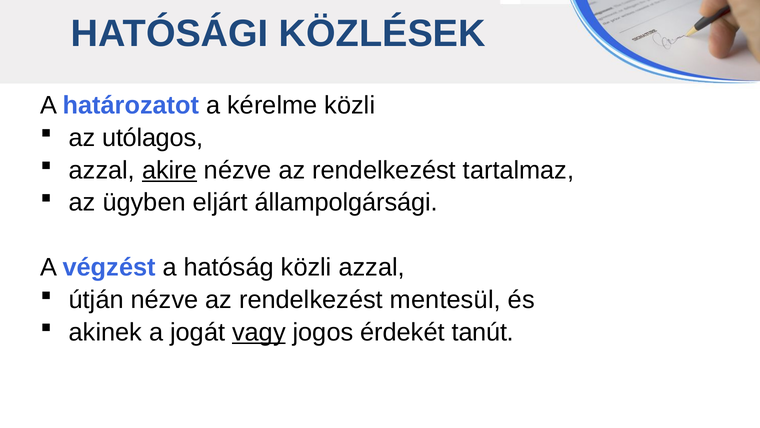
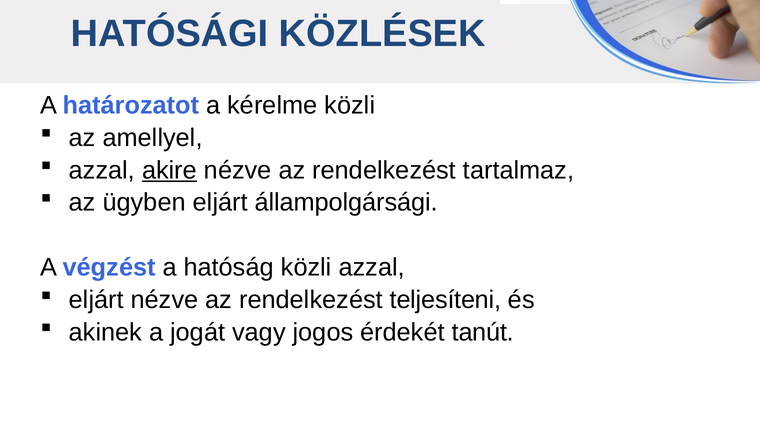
utólagos: utólagos -> amellyel (153, 138)
útján: útján -> eljárt (96, 300)
mentesül: mentesül -> teljesíteni (446, 300)
vagy underline: present -> none (259, 332)
